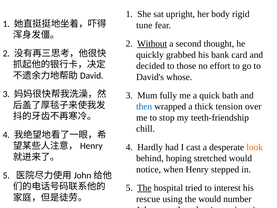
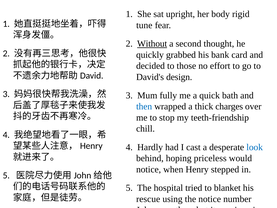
whose: whose -> design (179, 77)
tension: tension -> charges (229, 106)
look colour: orange -> blue (255, 147)
stretched: stretched -> priceless (210, 158)
The underline: present -> none (144, 188)
interest: interest -> blanket (227, 188)
the would: would -> notice (210, 199)
